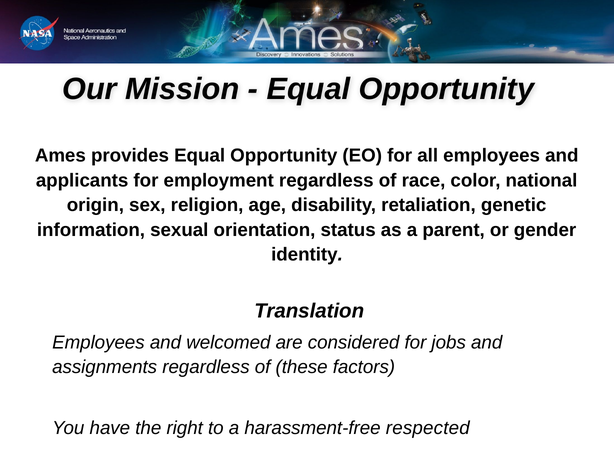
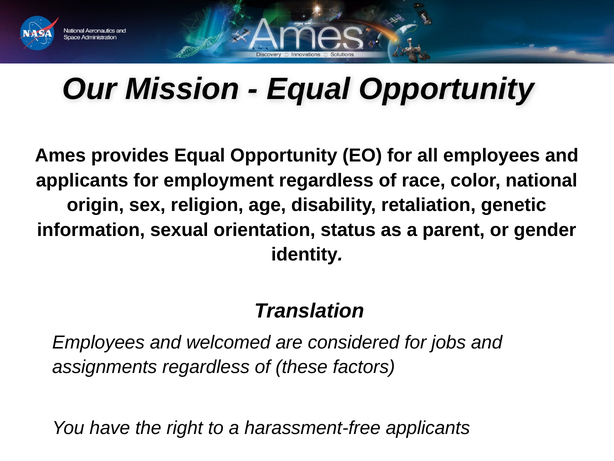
harassment-free respected: respected -> applicants (428, 428)
